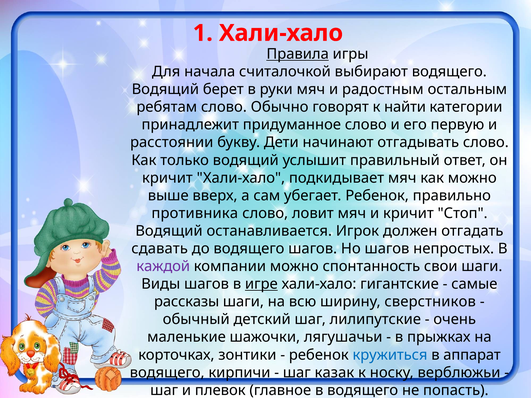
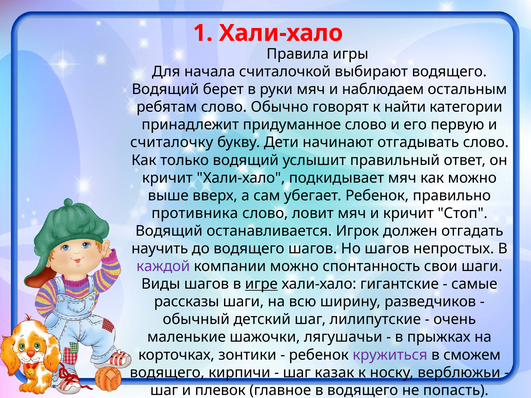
Правила underline: present -> none (298, 54)
радостным: радостным -> наблюдаем (383, 89)
расстоянии: расстоянии -> считалочку (172, 143)
сдавать: сдавать -> научить (160, 249)
сверстников: сверстников -> разведчиков (430, 302)
кружиться colour: blue -> purple (390, 355)
аппарат: аппарат -> сможем (472, 355)
